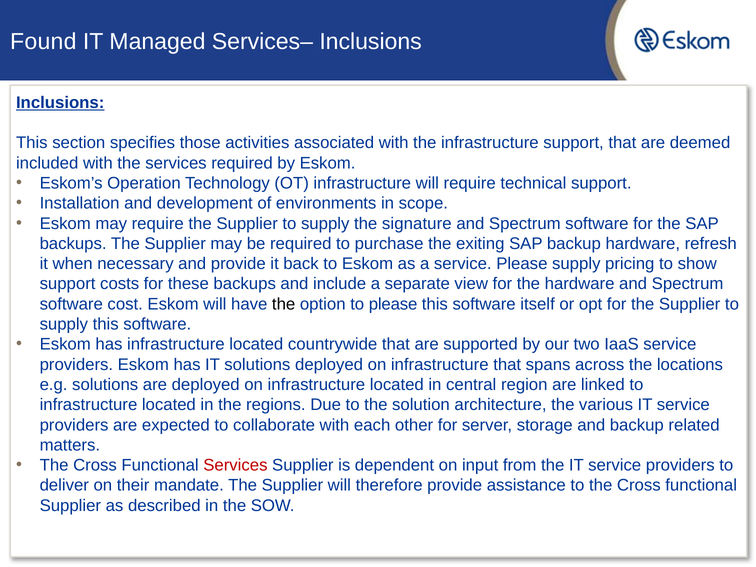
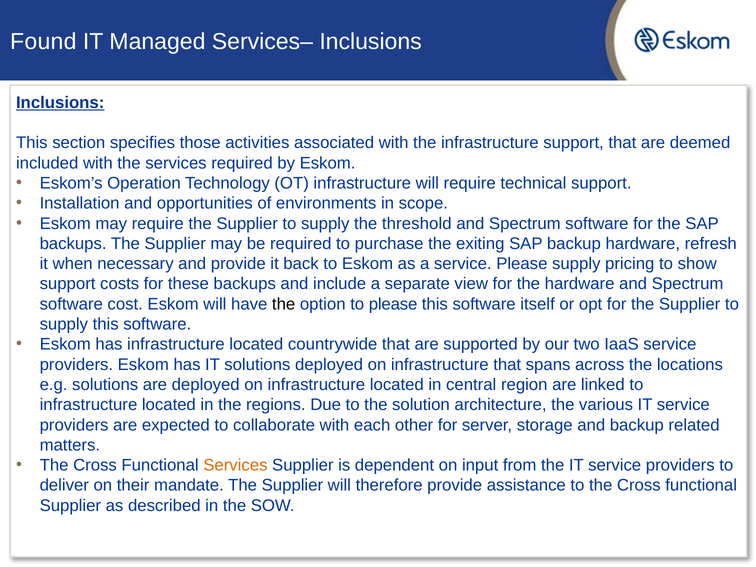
development: development -> opportunities (205, 203)
signature: signature -> threshold (417, 223)
Services colour: red -> orange (235, 465)
